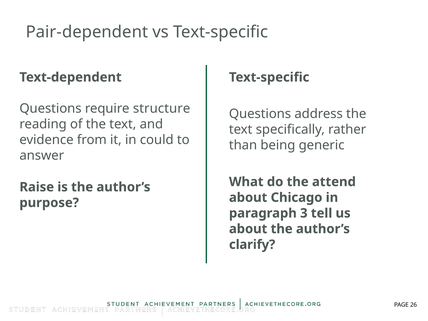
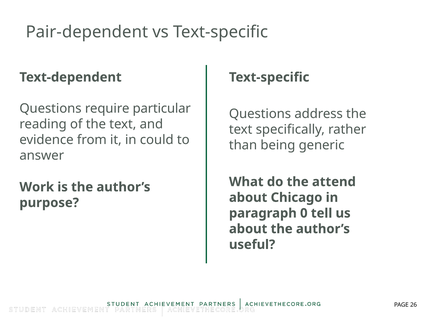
structure: structure -> particular (162, 109)
Raise: Raise -> Work (37, 187)
3: 3 -> 0 (304, 213)
clarify: clarify -> useful (252, 245)
